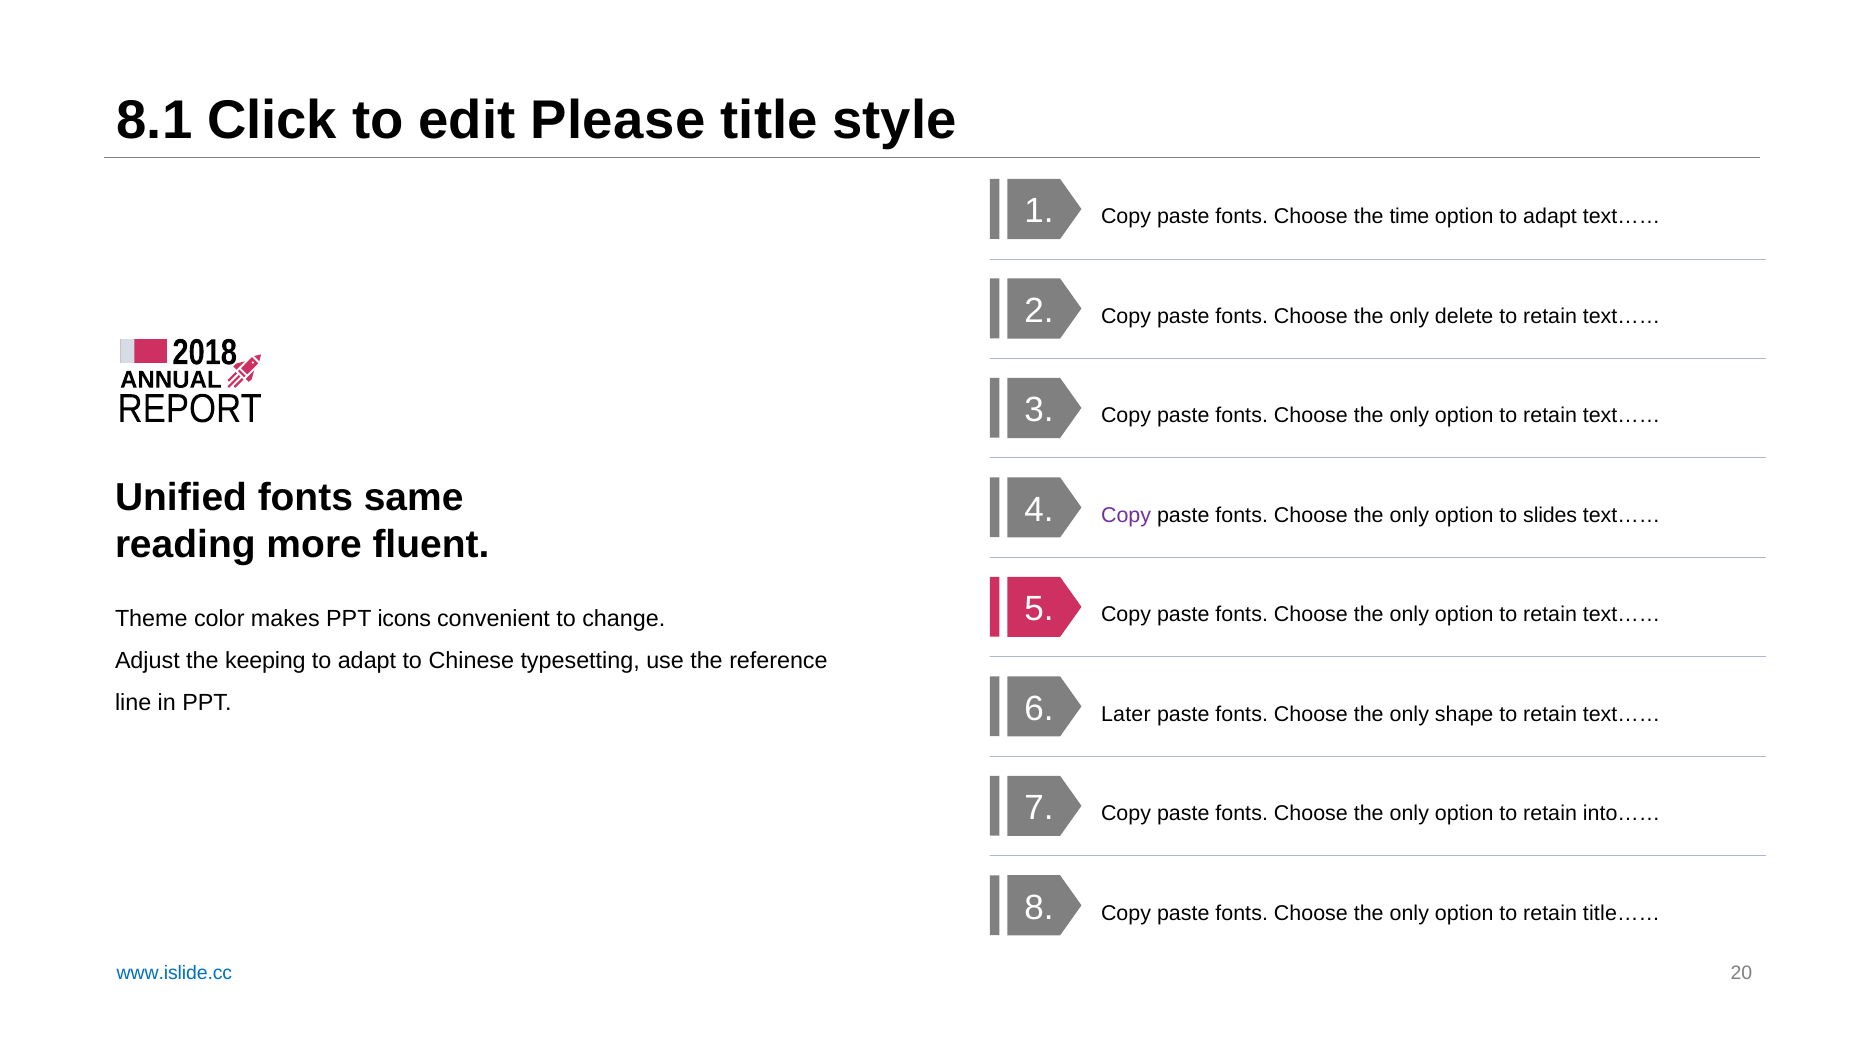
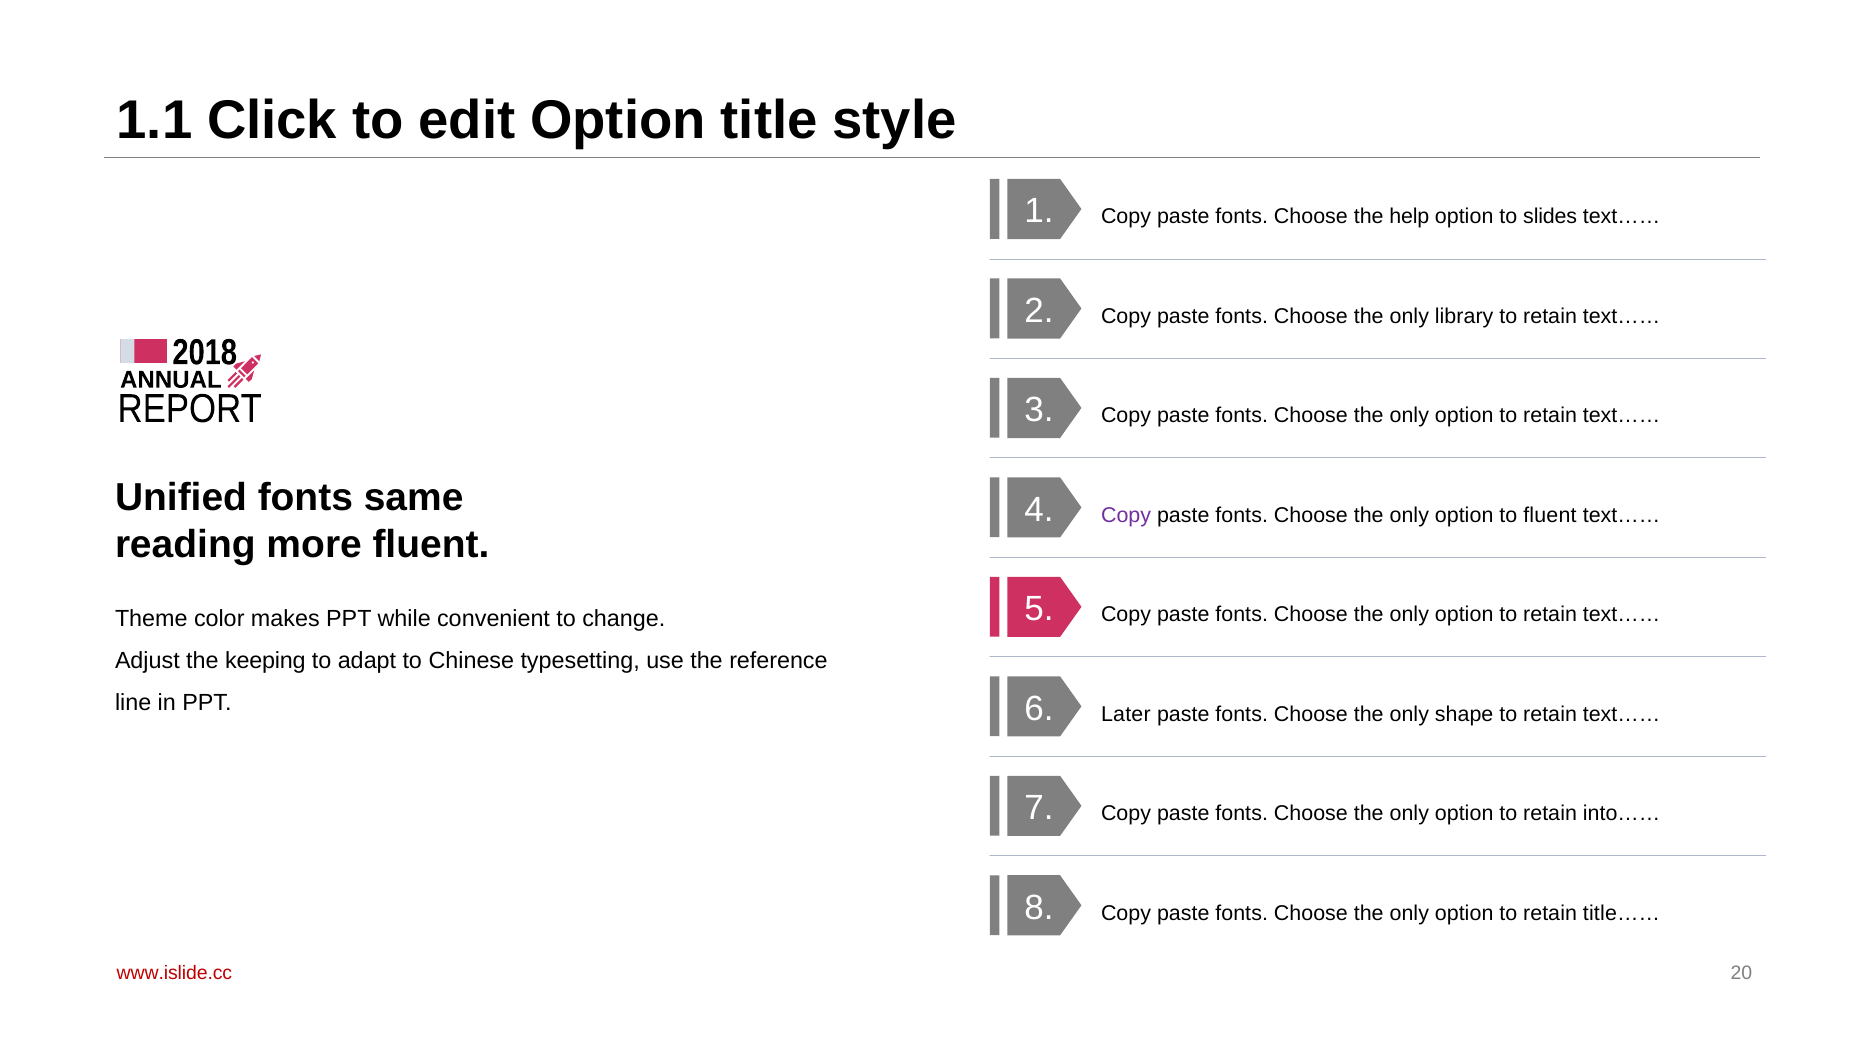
8.1: 8.1 -> 1.1 (155, 121)
edit Please: Please -> Option (618, 121)
time: time -> help (1409, 217)
option to adapt: adapt -> slides (1550, 217)
delete: delete -> library (1464, 316)
to slides: slides -> fluent (1550, 515)
icons: icons -> while (404, 619)
www.islide.cc colour: blue -> red (174, 974)
